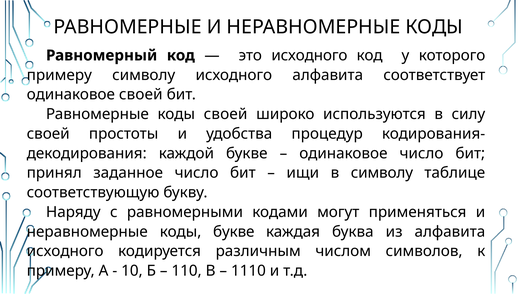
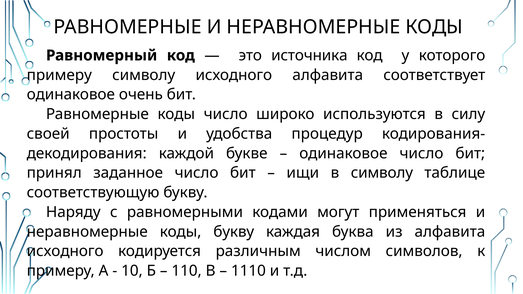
это исходного: исходного -> источника (309, 55)
одинаковое своей: своей -> очень (141, 95)
коды своей: своей -> число (226, 114)
коды букве: букве -> букву (234, 232)
